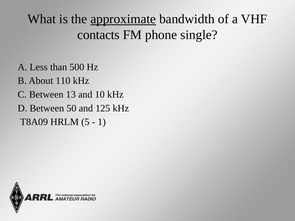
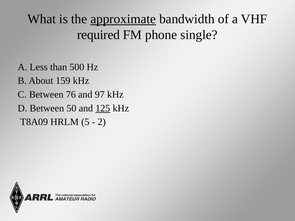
contacts: contacts -> required (99, 35)
110: 110 -> 159 (63, 81)
13: 13 -> 76 (71, 95)
10: 10 -> 97 (100, 95)
125 underline: none -> present (103, 108)
1: 1 -> 2 (102, 122)
